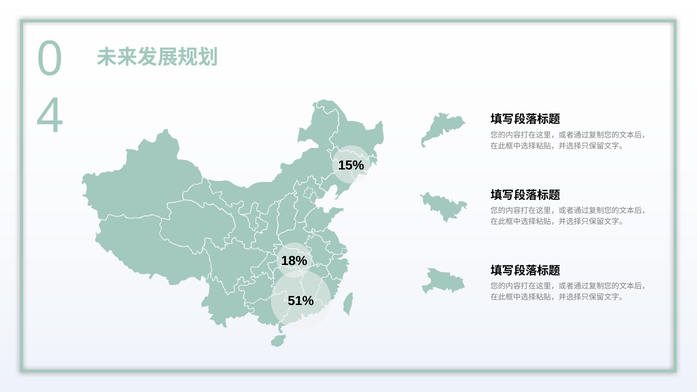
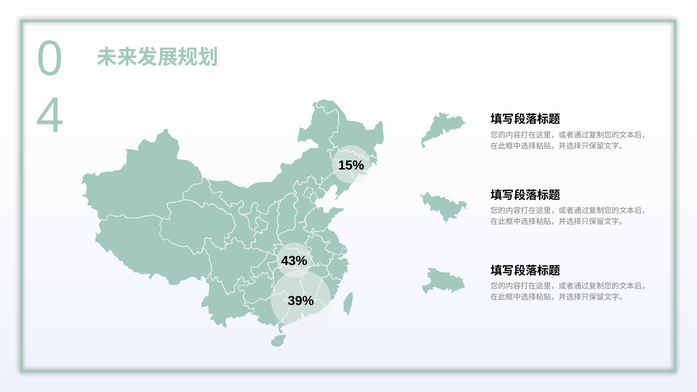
18%: 18% -> 43% (294, 261)
51%: 51% -> 39% (301, 301)
